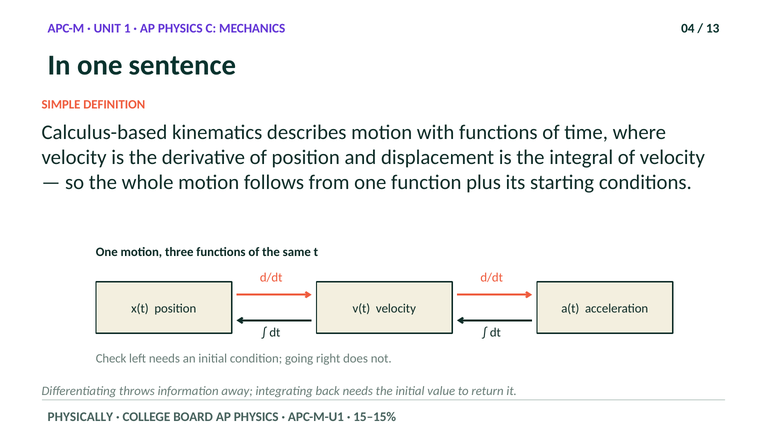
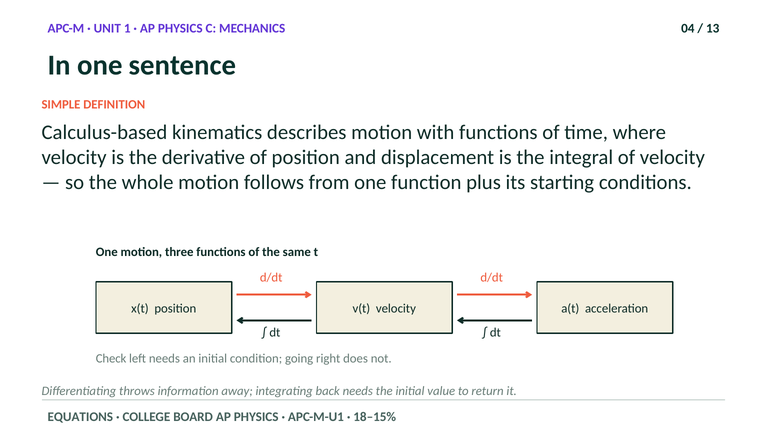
PHYSICALLY: PHYSICALLY -> EQUATIONS (80, 416)
15–15%: 15–15% -> 18–15% (375, 416)
